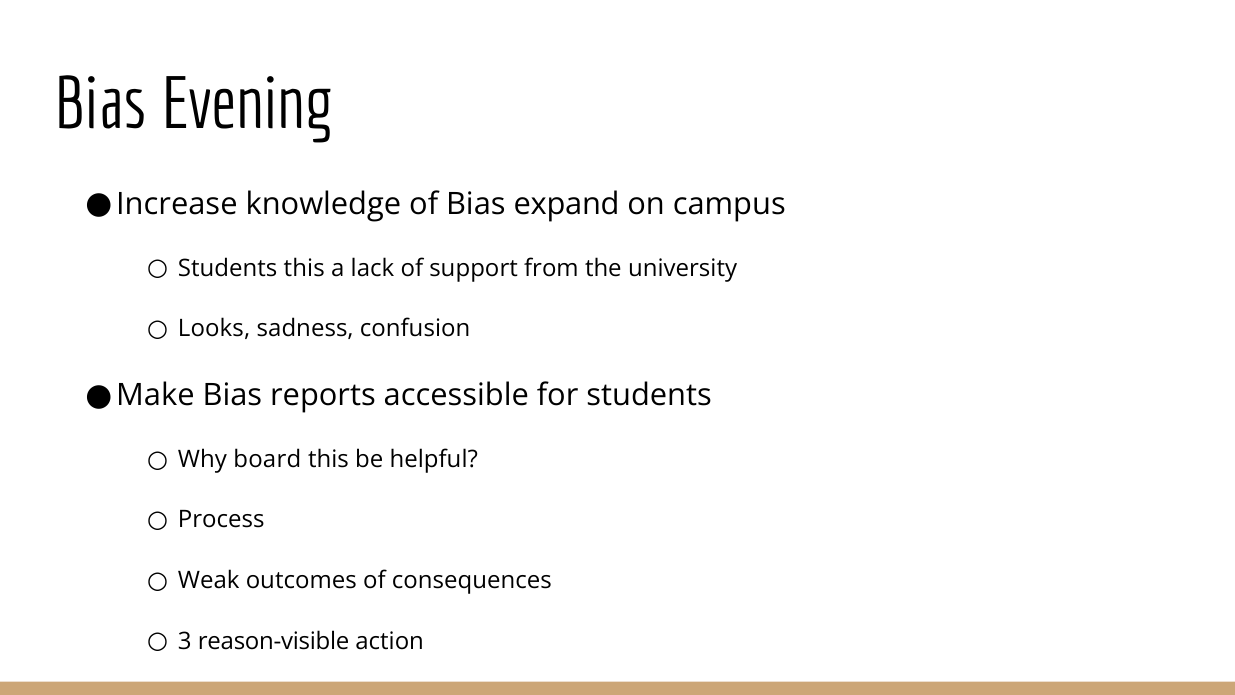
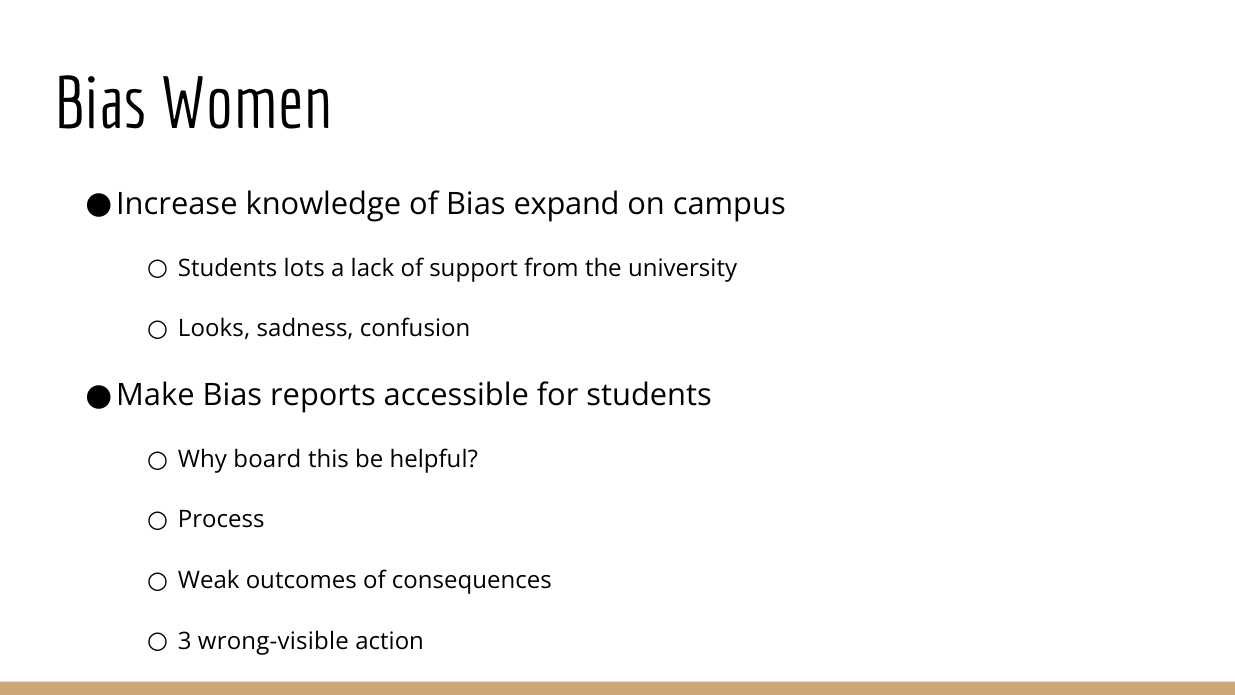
Evening: Evening -> Women (247, 104)
Students this: this -> lots (304, 268)
reason-visible: reason-visible -> wrong-visible (273, 641)
